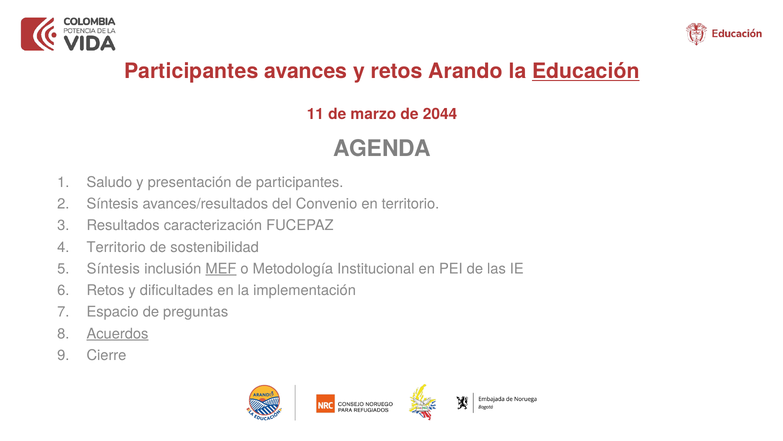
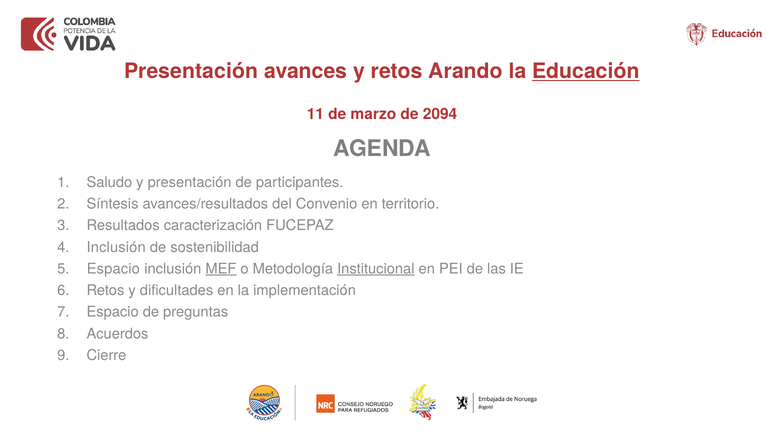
Participantes: Participantes -> Presentación (191, 71)
2044: 2044 -> 2094 (440, 114)
Territorio: Territorio -> Inclusión (116, 247)
Síntesis: Síntesis -> Espacio (113, 268)
Institucional underline: none -> present (376, 268)
Acuerdos underline: present -> none (117, 333)
